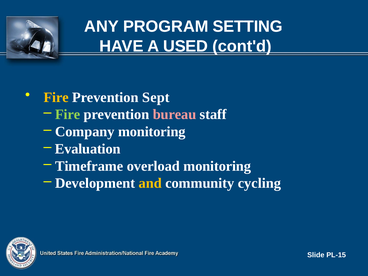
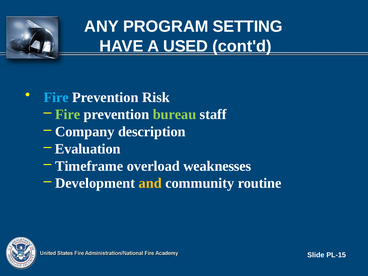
Fire colour: yellow -> light blue (56, 97)
Sept: Sept -> Risk (156, 97)
bureau colour: pink -> light green (174, 114)
Company monitoring: monitoring -> description (152, 132)
overload monitoring: monitoring -> weaknesses (217, 166)
cycling: cycling -> routine (260, 183)
